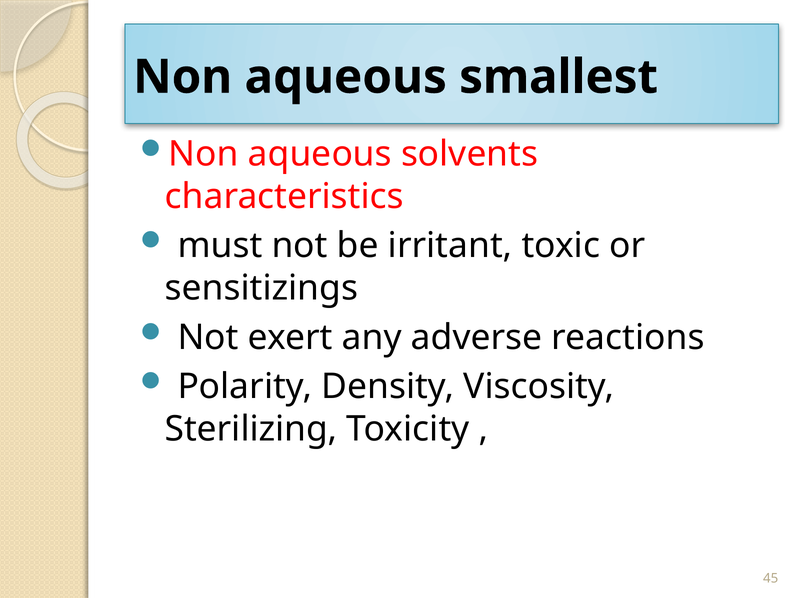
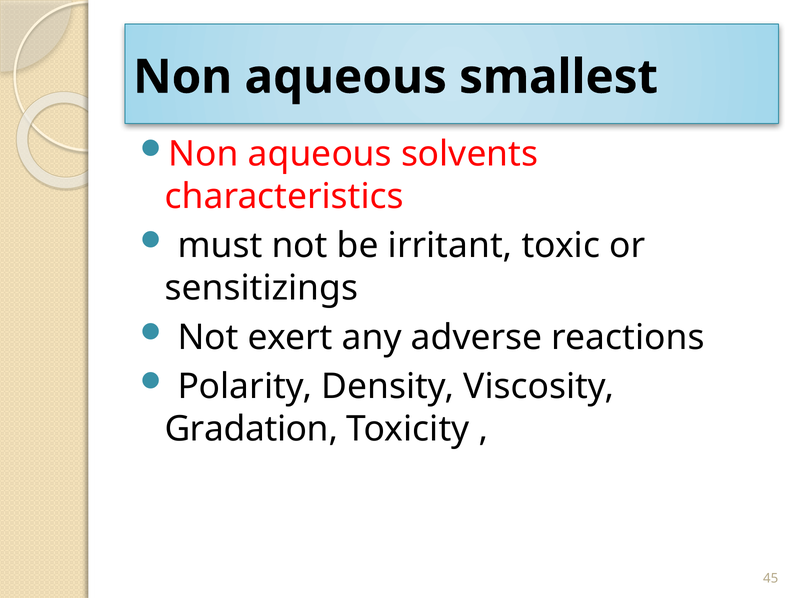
Sterilizing: Sterilizing -> Gradation (251, 429)
